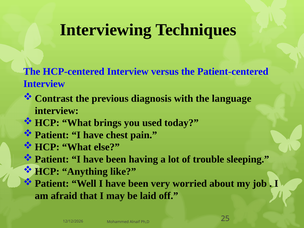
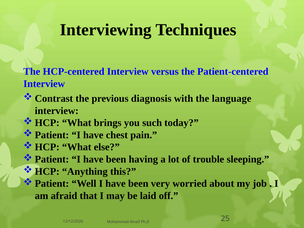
used: used -> such (152, 123)
like: like -> this (123, 171)
